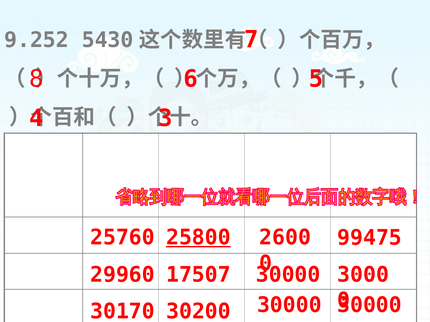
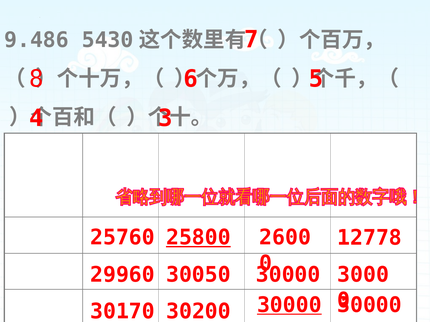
9.252: 9.252 -> 9.486 (37, 40)
99475: 99475 -> 12778 (370, 238)
17507: 17507 -> 30050 (198, 275)
30000 underline: none -> present (289, 305)
